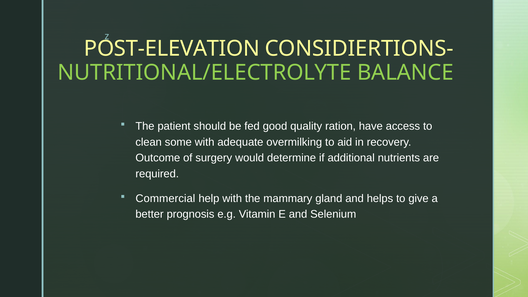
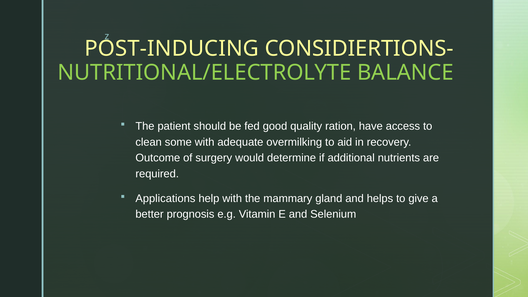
POST-ELEVATION: POST-ELEVATION -> POST-INDUCING (172, 49)
Commercial: Commercial -> Applications (165, 198)
